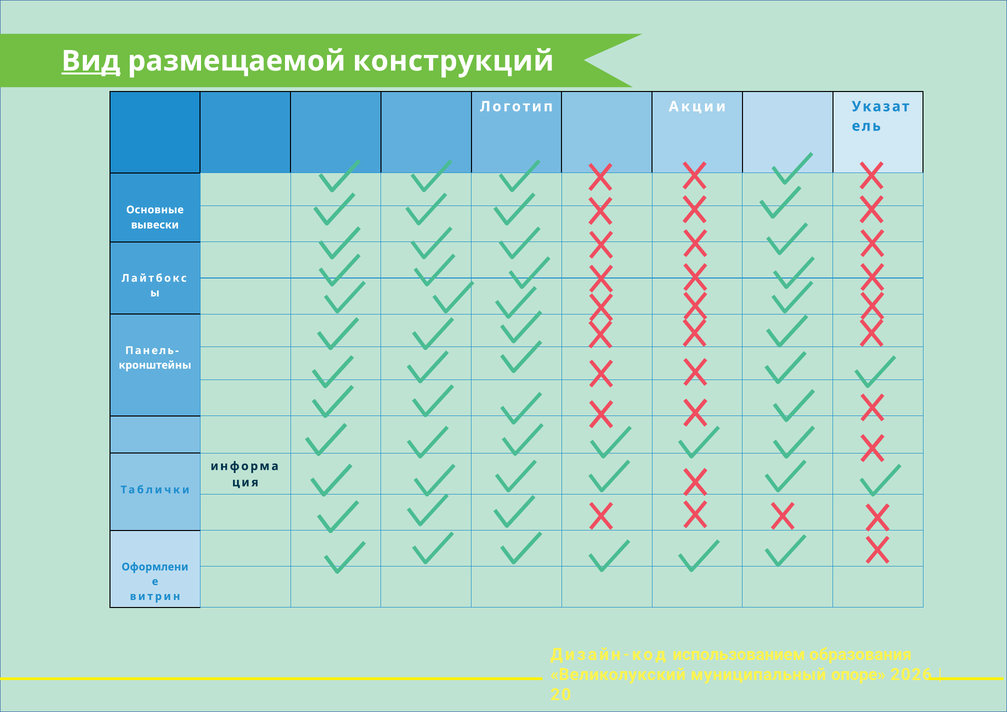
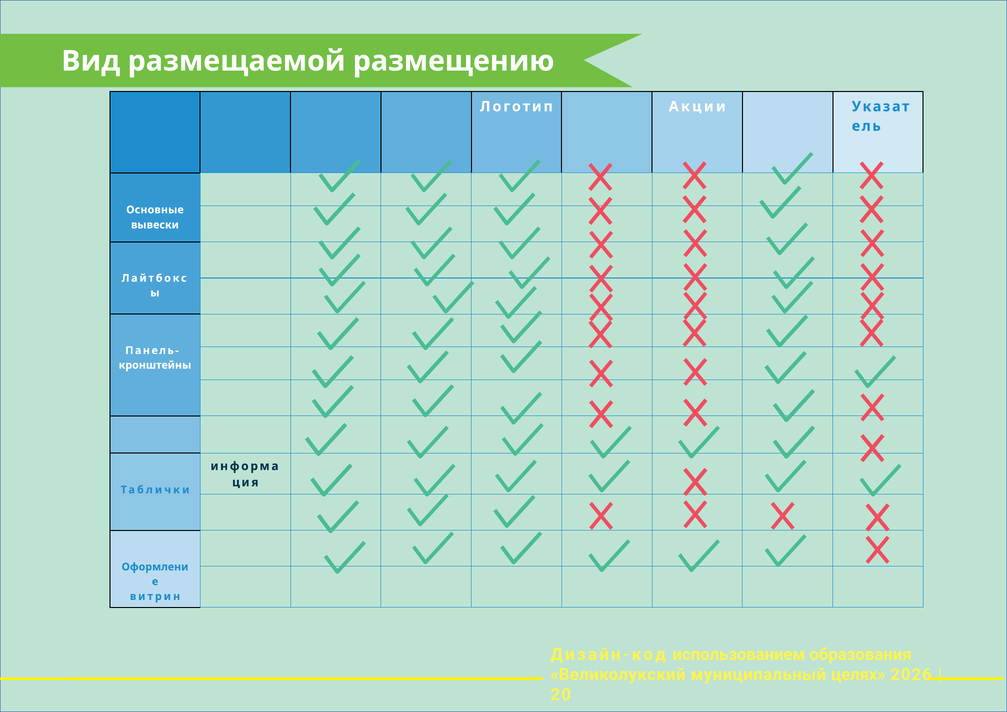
Вид underline: present -> none (91, 61)
конструкций: конструкций -> размещению (454, 61)
муниципальный опоре: опоре -> целях (858, 675)
